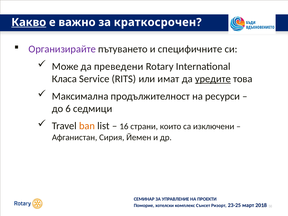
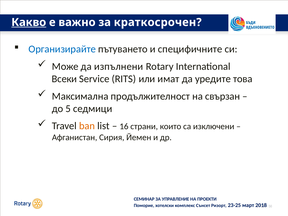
Организирайте colour: purple -> blue (62, 49)
преведени: преведени -> изпълнени (119, 66)
Класа: Класа -> Всеки (64, 79)
уредите underline: present -> none (213, 79)
ресурси: ресурси -> свързан (223, 96)
6: 6 -> 5 (68, 109)
